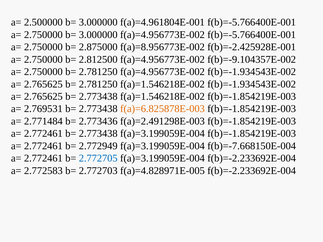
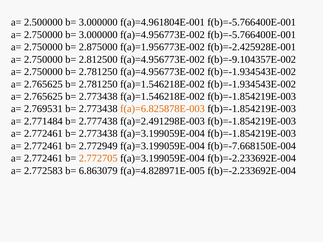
f(a)=8.956773E-002: f(a)=8.956773E-002 -> f(a)=1.956773E-002 (162, 47)
2.773436: 2.773436 -> 2.777438 (98, 121)
2.772705 colour: blue -> orange (98, 158)
2.772703: 2.772703 -> 6.863079 (98, 171)
